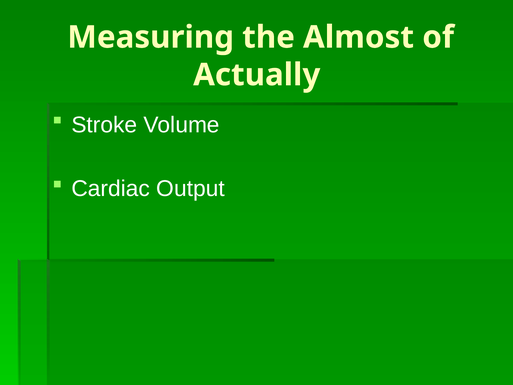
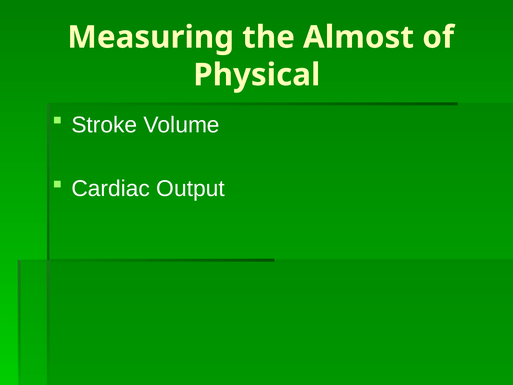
Actually: Actually -> Physical (257, 75)
